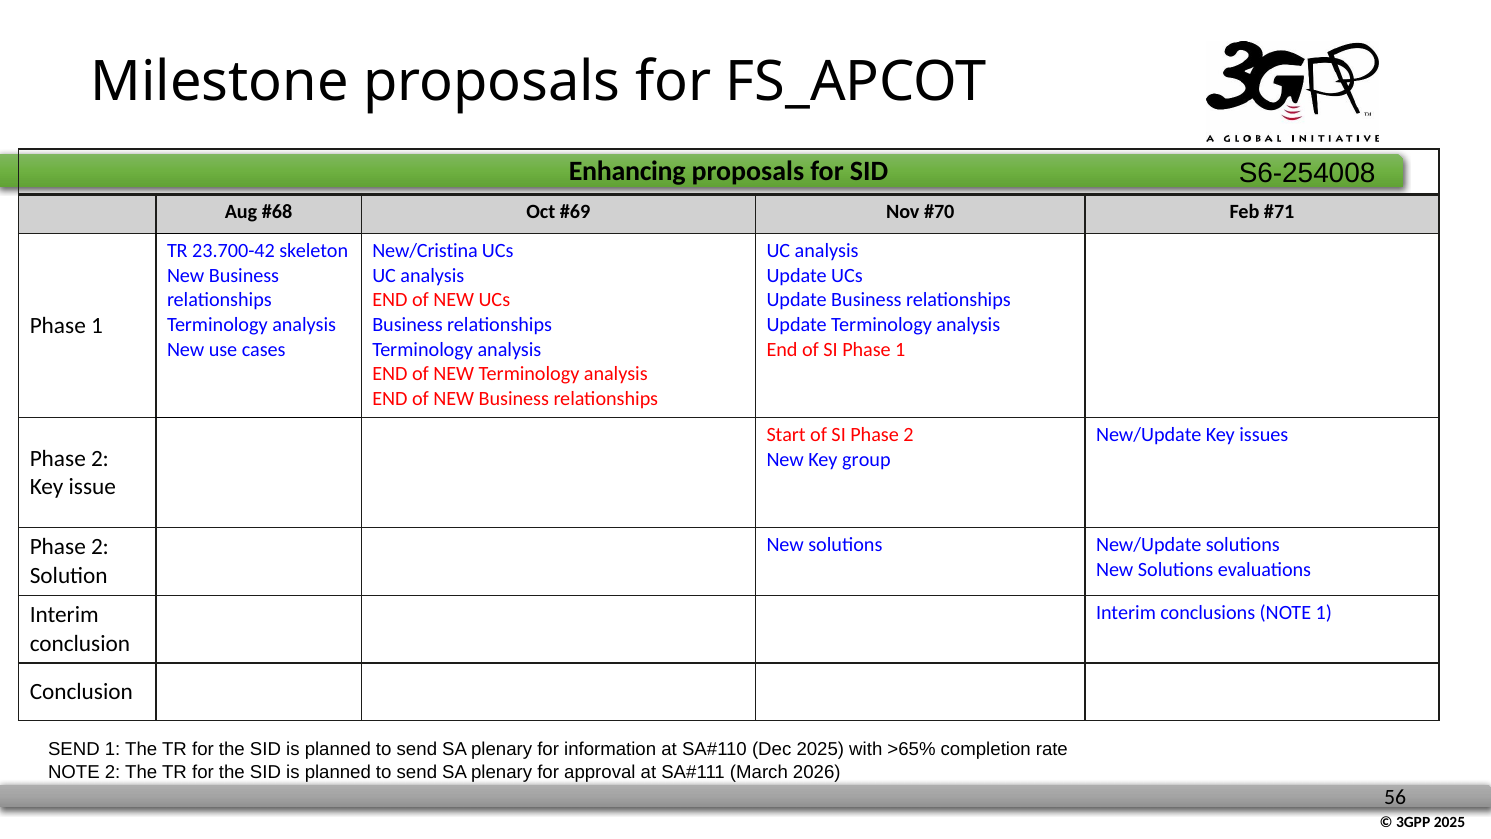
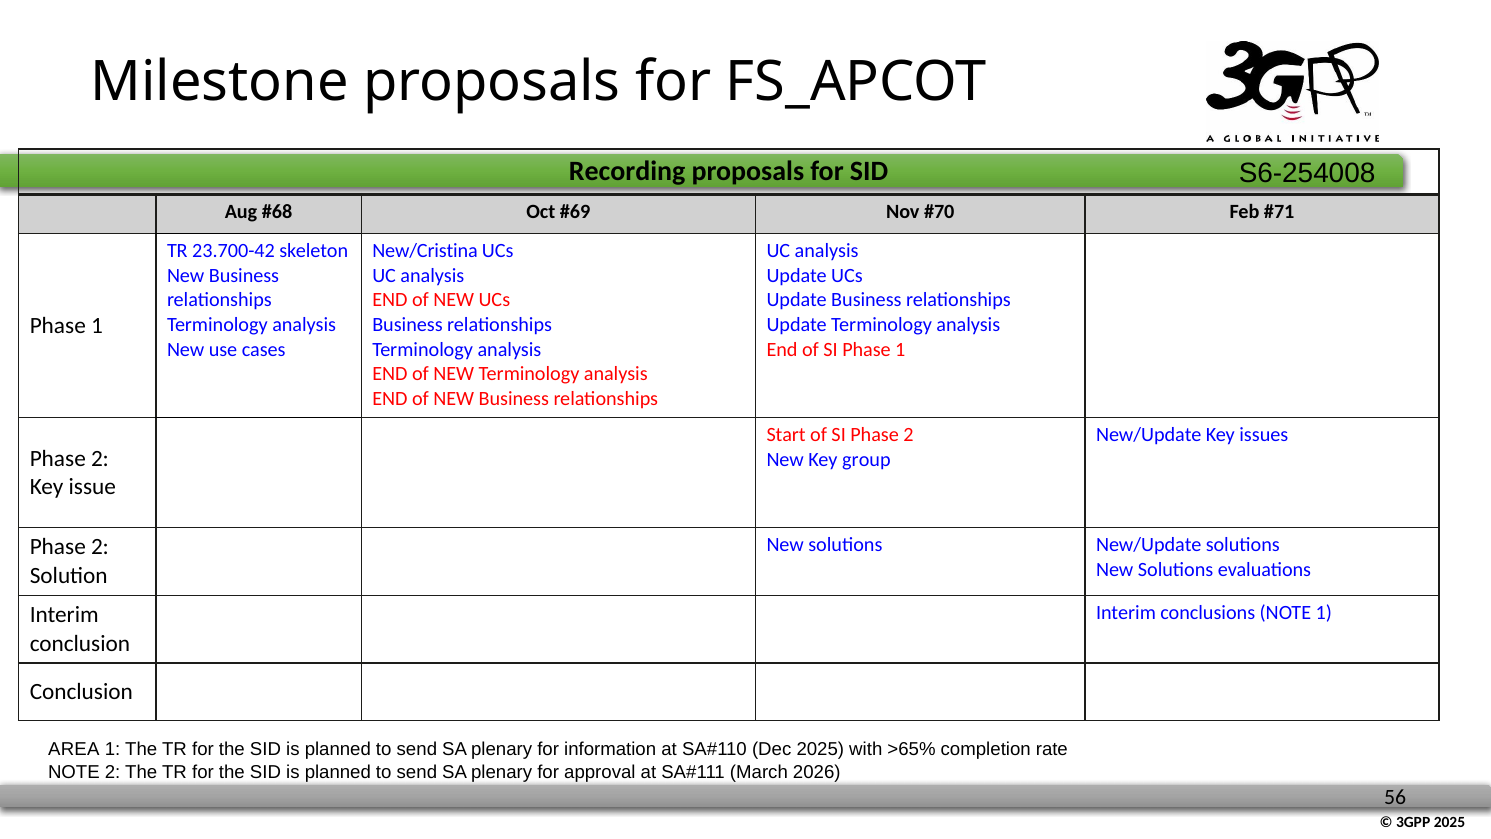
Enhancing: Enhancing -> Recording (627, 171)
SEND: SEND -> AREA (74, 749)
